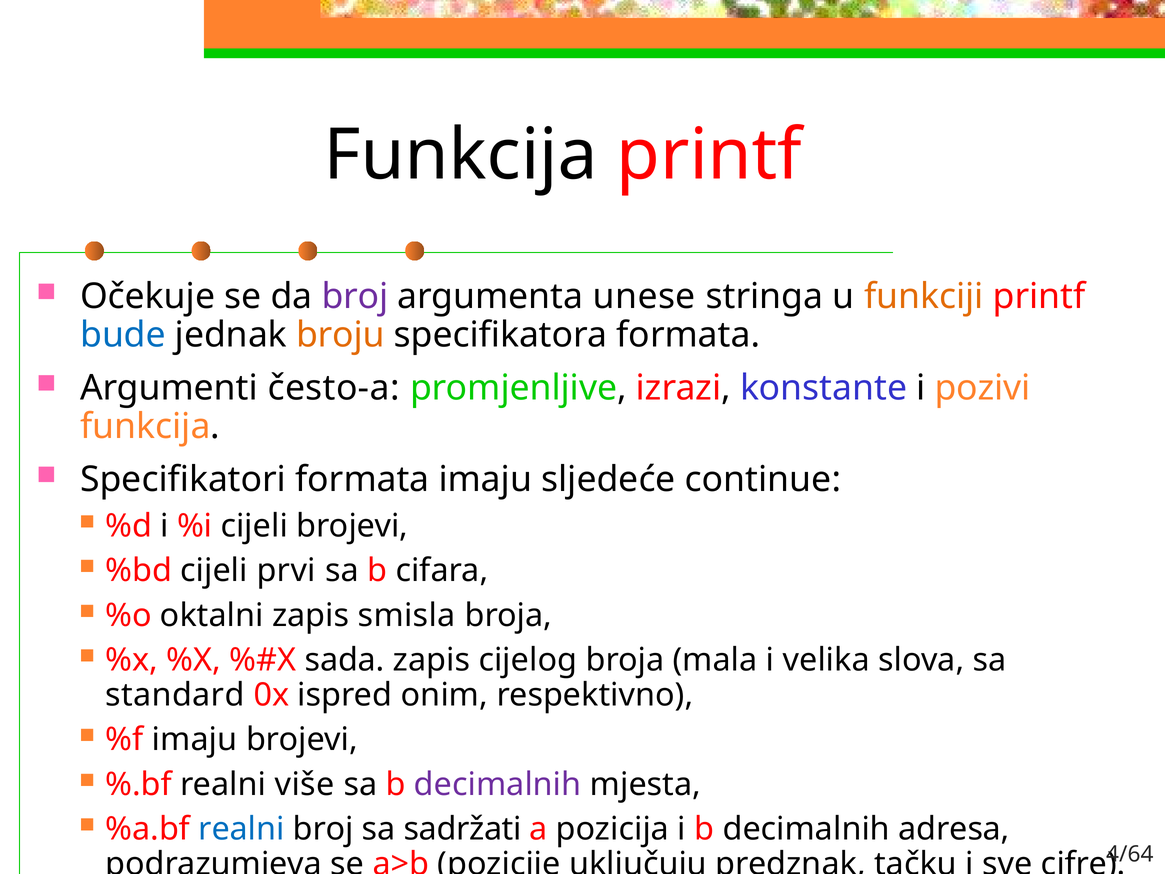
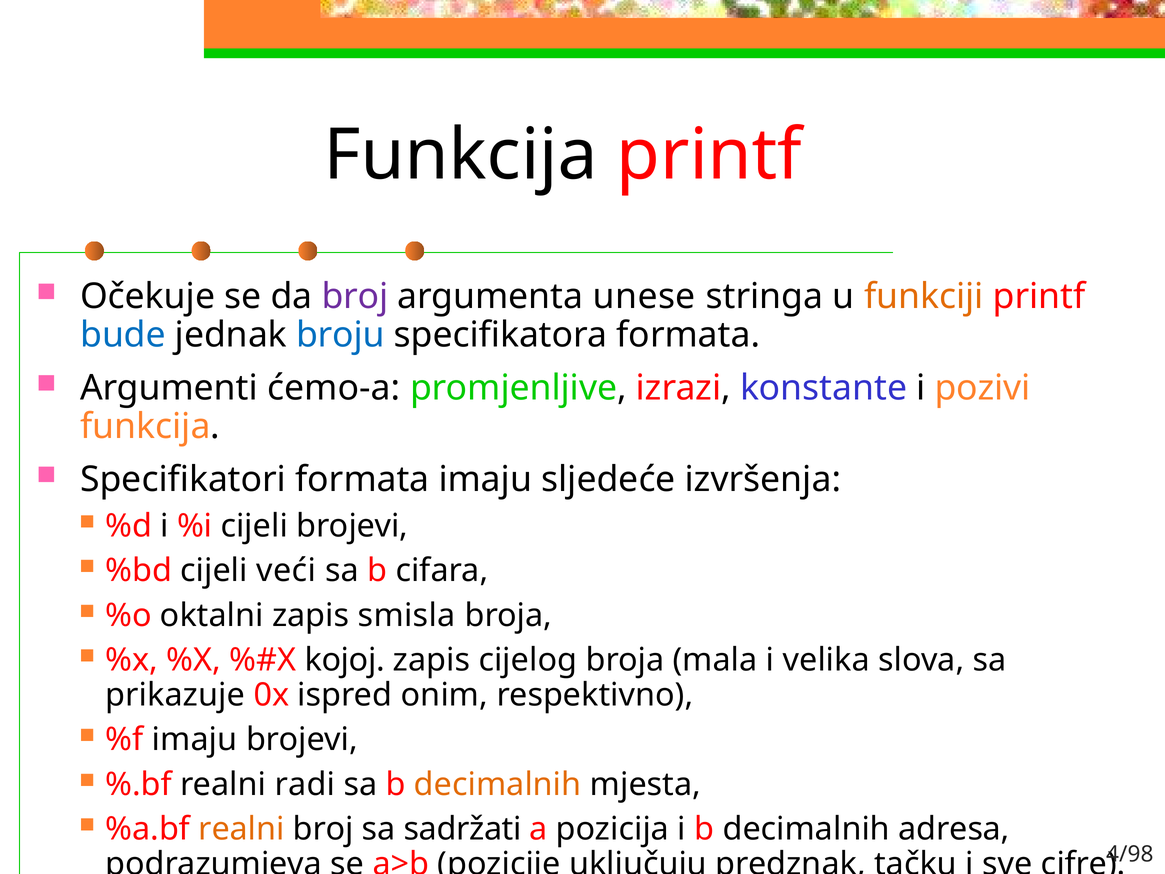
broju colour: orange -> blue (340, 335)
često-a: često-a -> ćemo-a (334, 388)
continue: continue -> izvršenja (763, 479)
prvi: prvi -> veći (286, 571)
sada: sada -> kojoj (345, 660)
standard: standard -> prikazuje (175, 695)
više: više -> radi (305, 784)
decimalnih colour: purple -> orange (498, 784)
realni colour: blue -> orange (241, 829)
4/64: 4/64 -> 4/98 (1130, 854)
